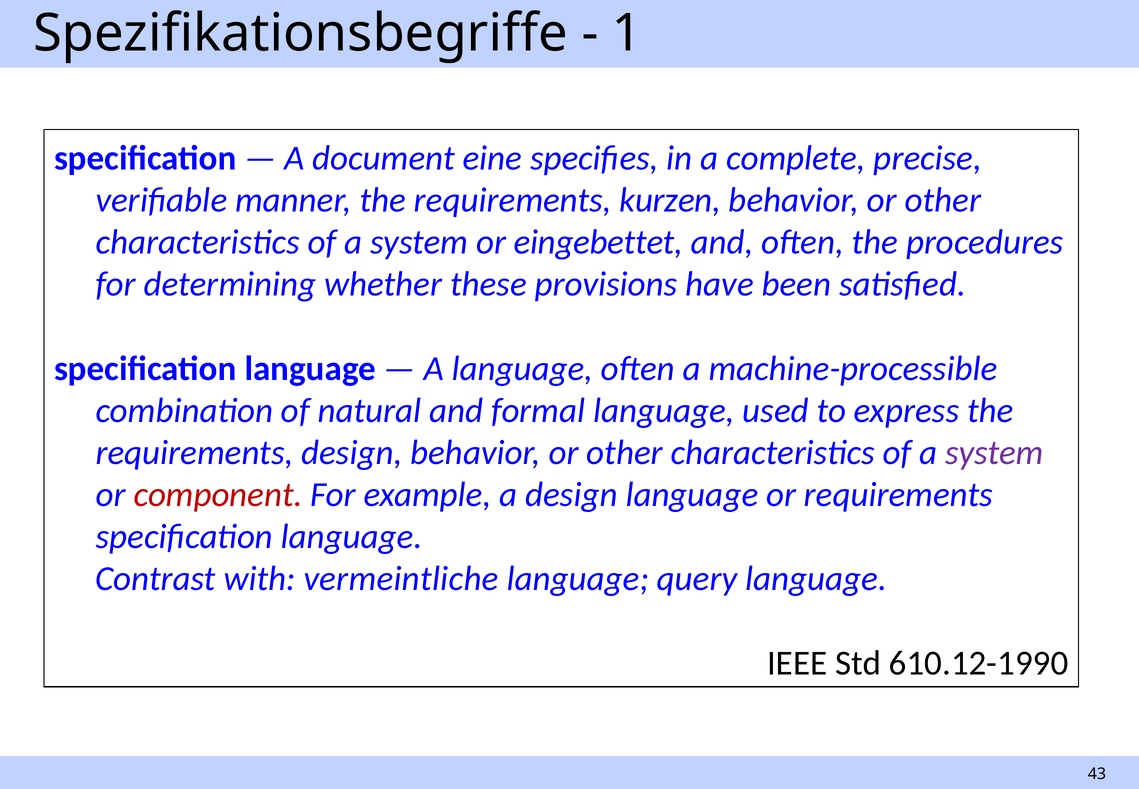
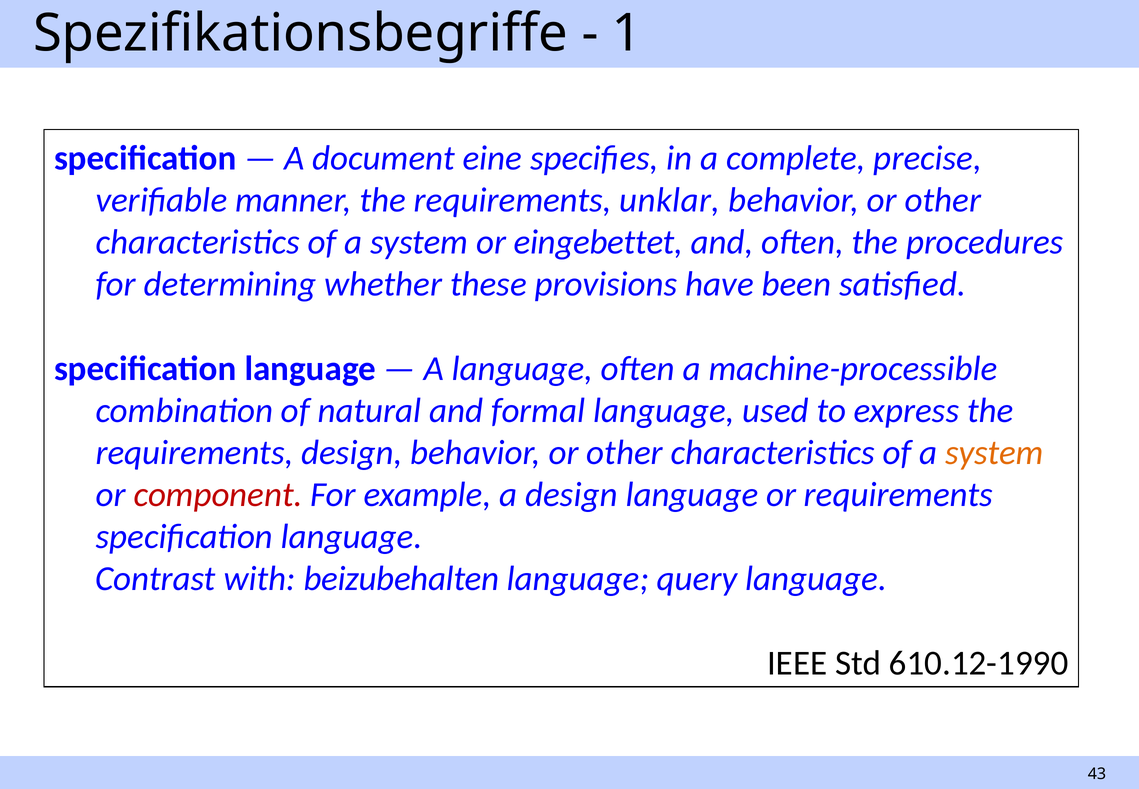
kurzen: kurzen -> unklar (670, 200)
system colour: purple -> orange (994, 452)
vermeintliche: vermeintliche -> beizubehalten (401, 579)
